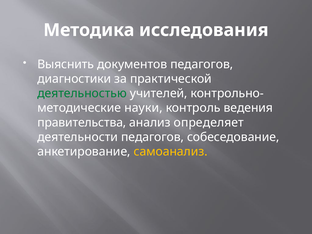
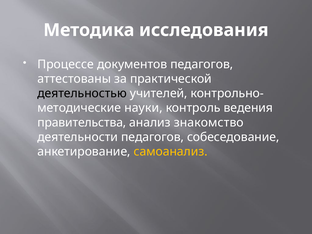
Выяснить: Выяснить -> Процессе (66, 64)
диагностики: диагностики -> аттестованы (74, 79)
деятельностью colour: green -> black (82, 93)
определяет: определяет -> знакомство (209, 123)
